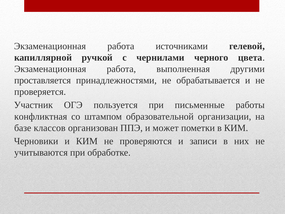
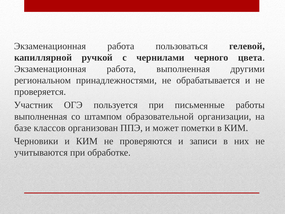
источниками: источниками -> пользоваться (182, 46)
проставляется: проставляется -> региональном (43, 80)
конфликтная: конфликтная -> выполненная (41, 116)
